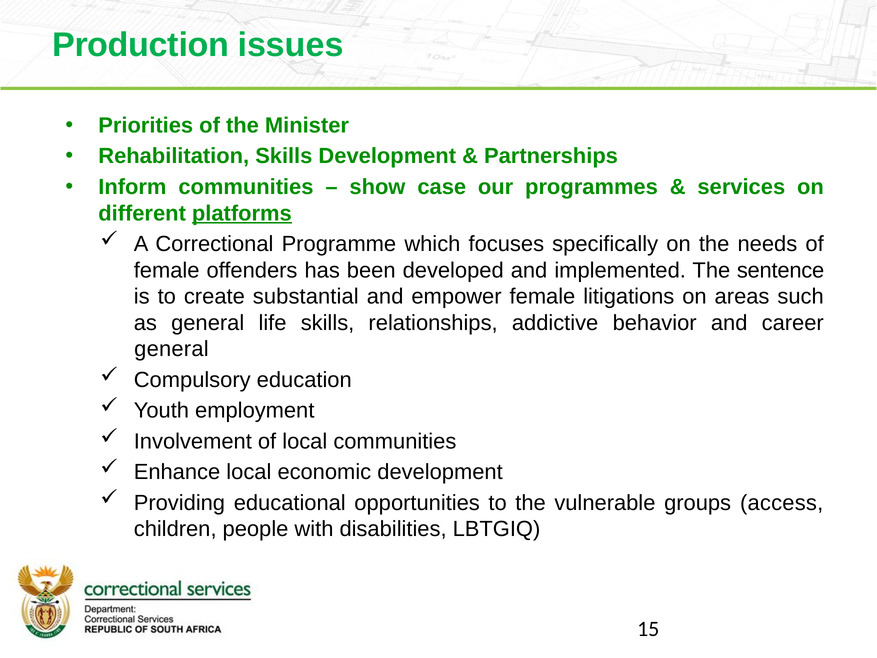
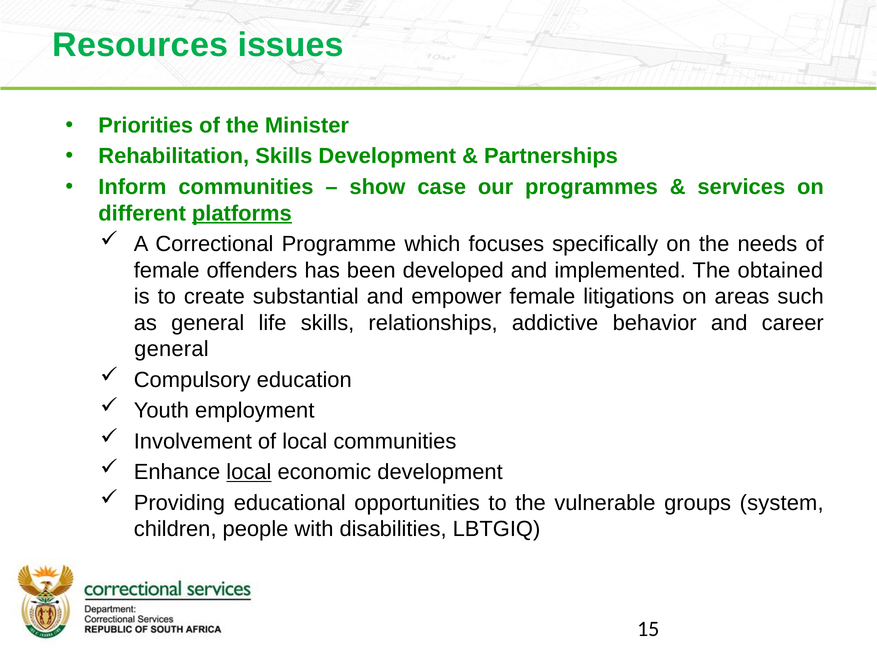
Production: Production -> Resources (140, 45)
sentence: sentence -> obtained (780, 270)
local underline: none -> present (249, 472)
access: access -> system (782, 503)
